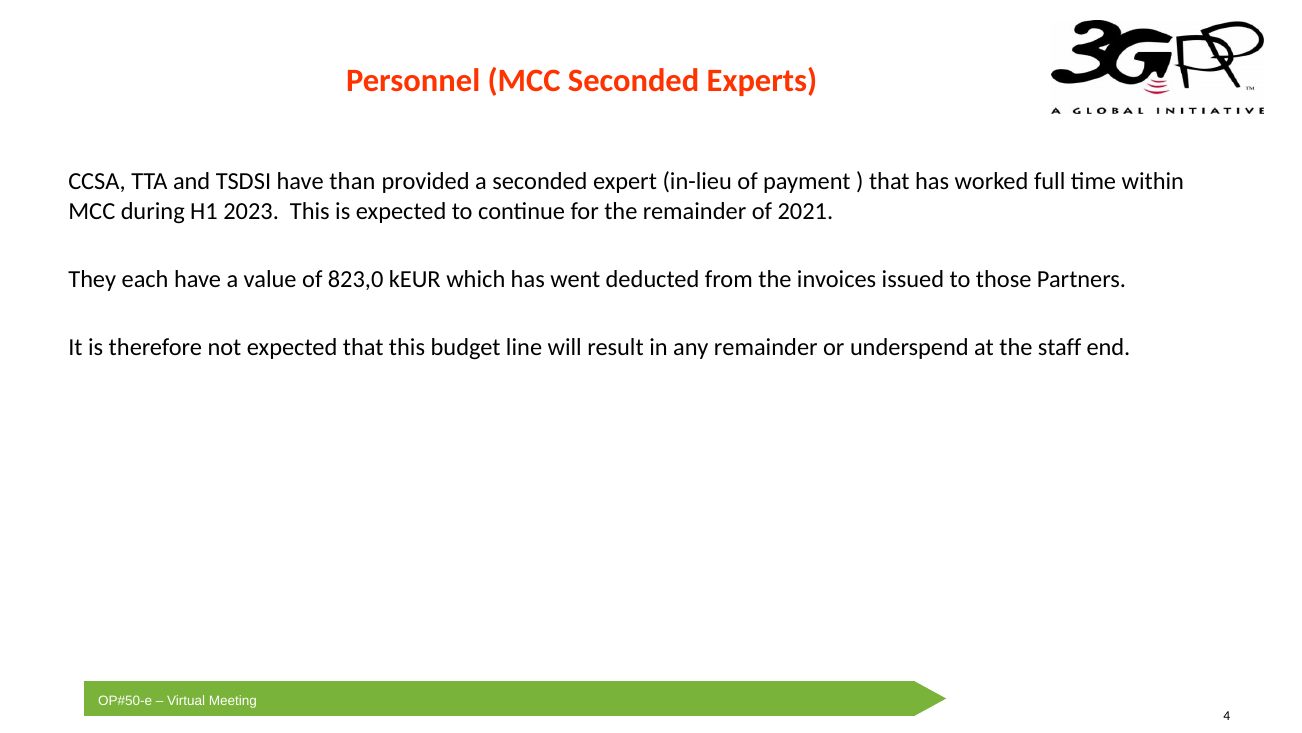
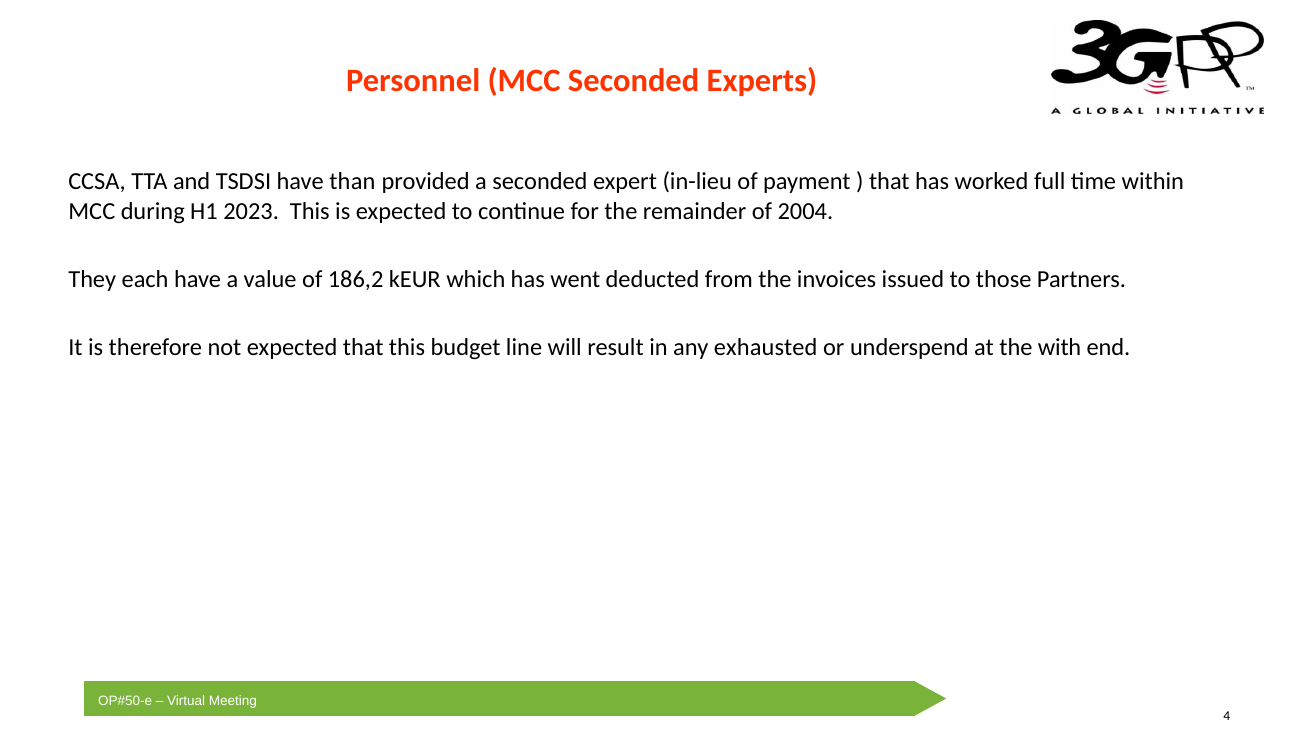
2021: 2021 -> 2004 (805, 211)
823,0: 823,0 -> 186,2 (356, 279)
any remainder: remainder -> exhausted (766, 347)
staff: staff -> with (1060, 347)
